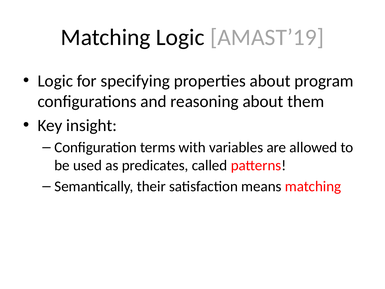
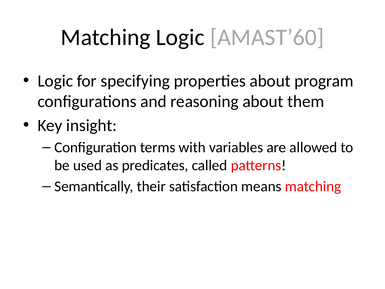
AMAST’19: AMAST’19 -> AMAST’60 (267, 37)
